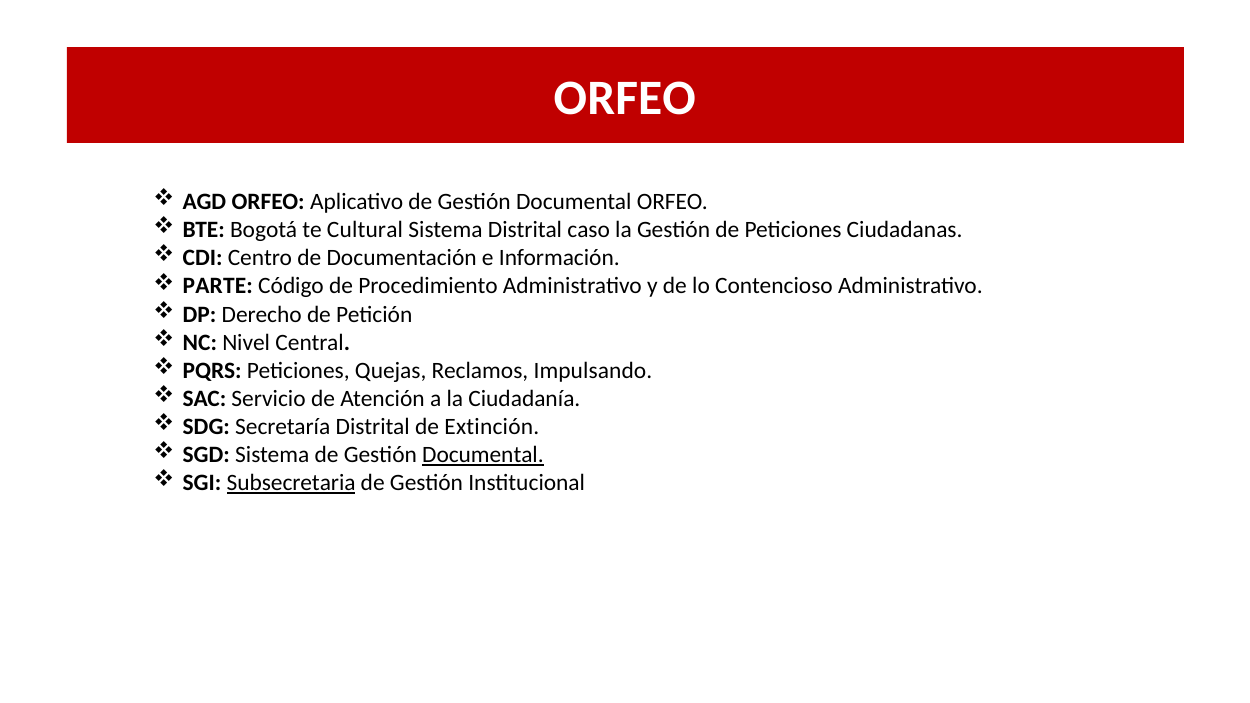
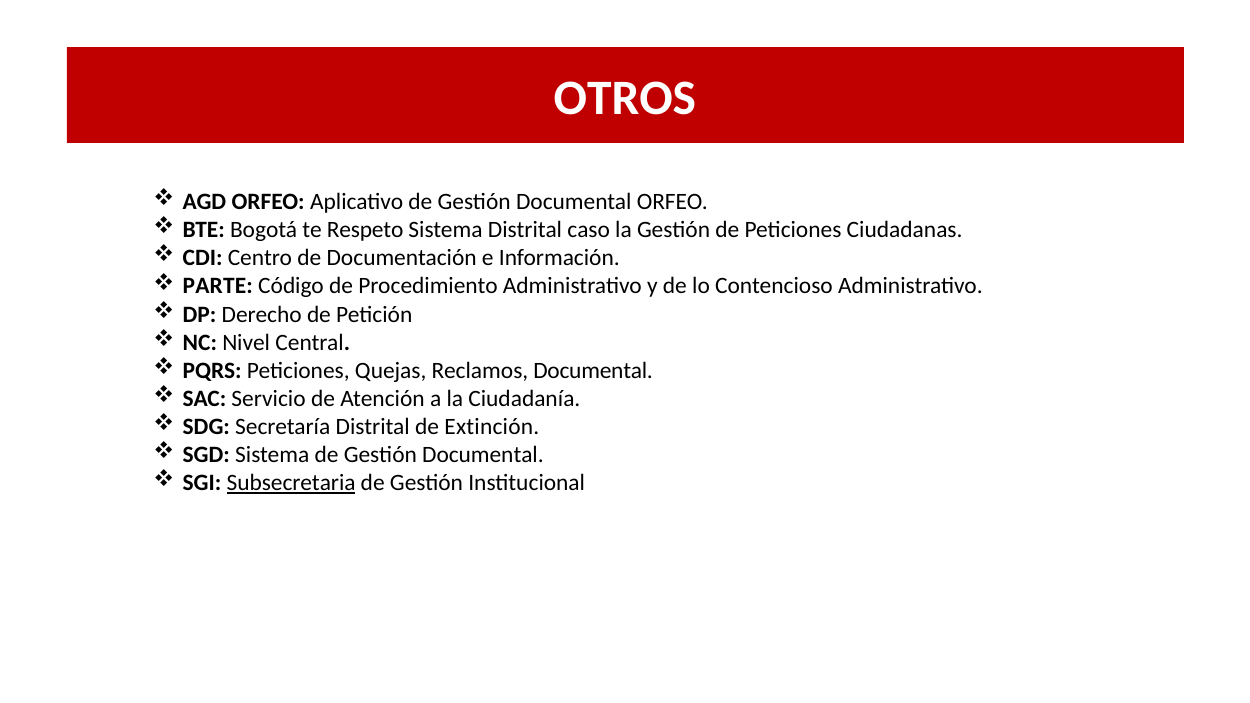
ORFEO: ORFEO -> OTROS (625, 99)
Cultural: Cultural -> Respeto (365, 230)
Reclamos Impulsando: Impulsando -> Documental (593, 371)
Documental underline: present -> none (483, 455)
